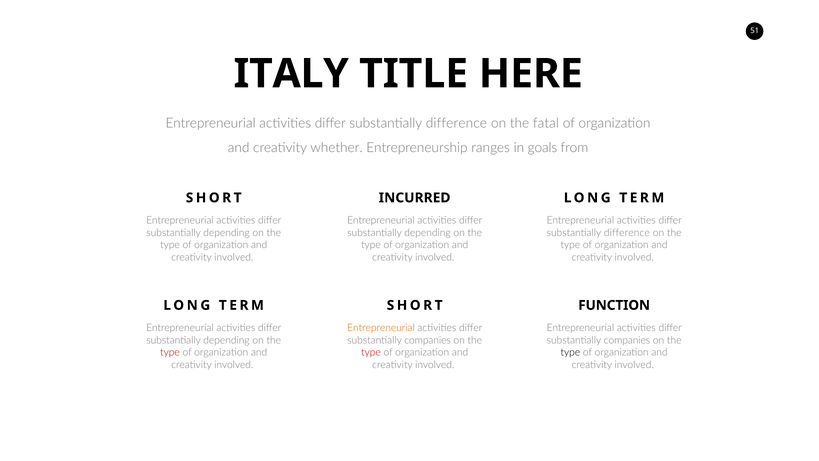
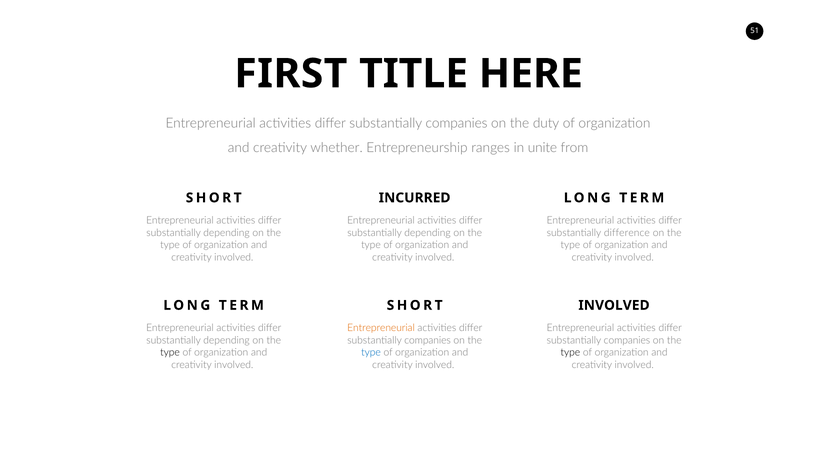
ITALY: ITALY -> FIRST (291, 74)
difference: difference -> companies (457, 123)
fatal: fatal -> duty (546, 123)
goals: goals -> unite (542, 148)
FUNCTION: FUNCTION -> INVOLVED (614, 305)
type colour: red -> black (170, 352)
type colour: red -> blue (371, 352)
